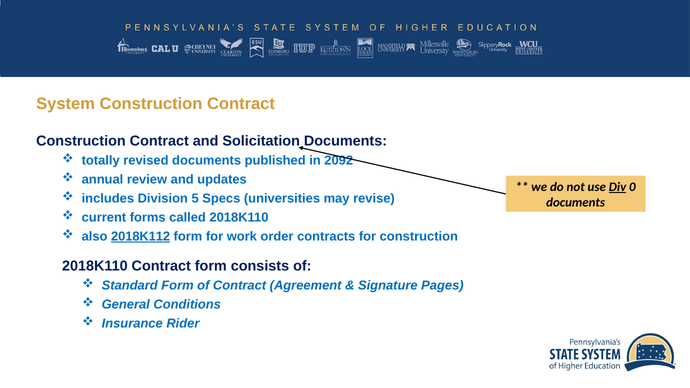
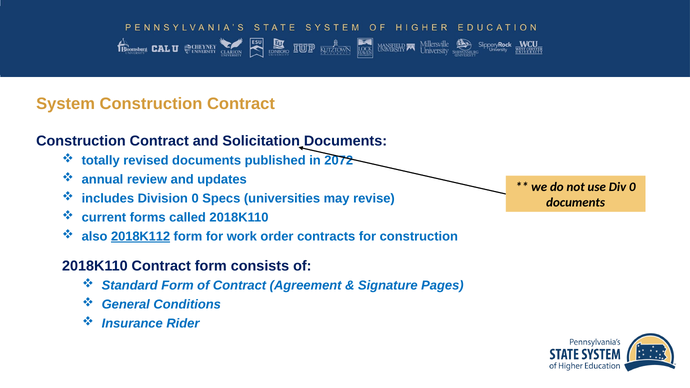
2092: 2092 -> 2072 (339, 161)
Div underline: present -> none (617, 187)
Division 5: 5 -> 0 (195, 199)
